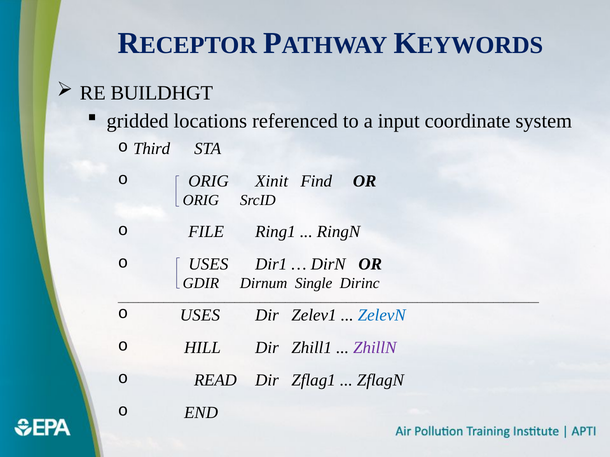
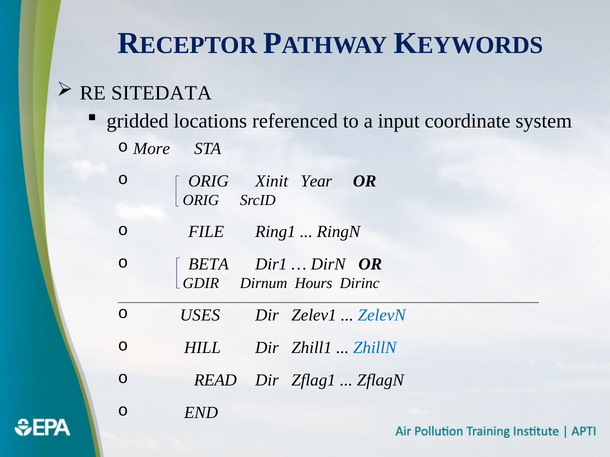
BUILDHGT: BUILDHGT -> SITEDATA (162, 93)
Third: Third -> More (152, 149)
Find: Find -> Year (316, 181)
USES: USES -> BETA (209, 265)
Single: Single -> Hours (314, 284)
ZhillN colour: purple -> blue (375, 348)
